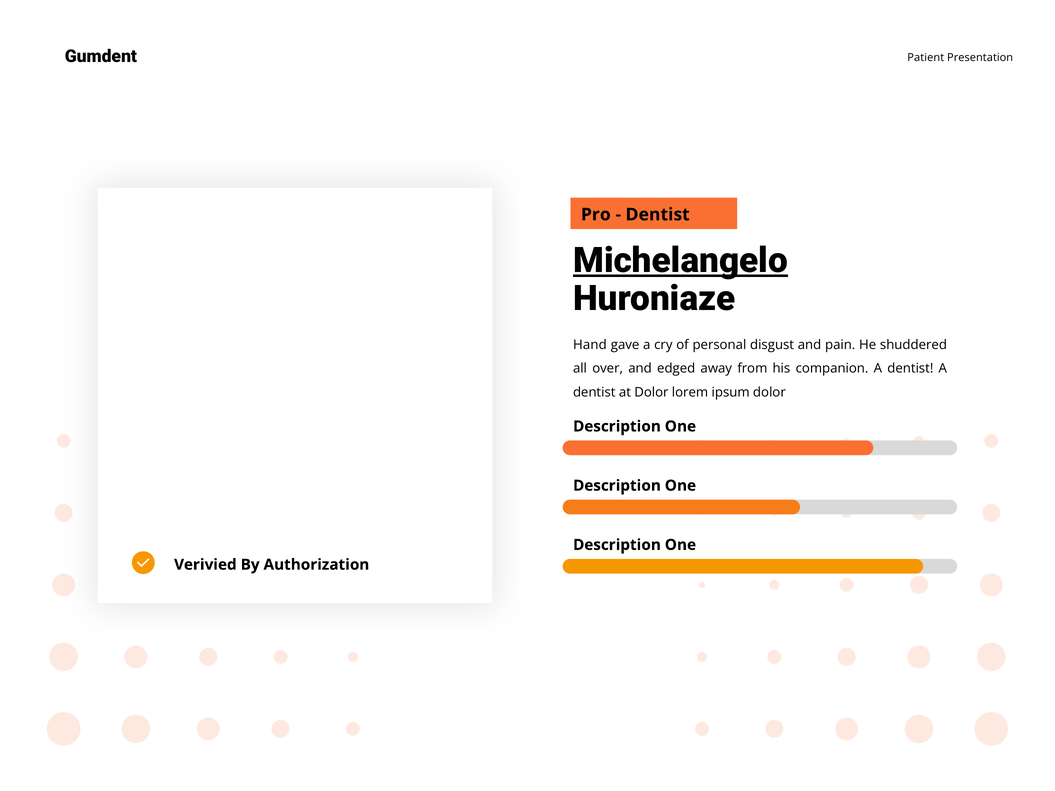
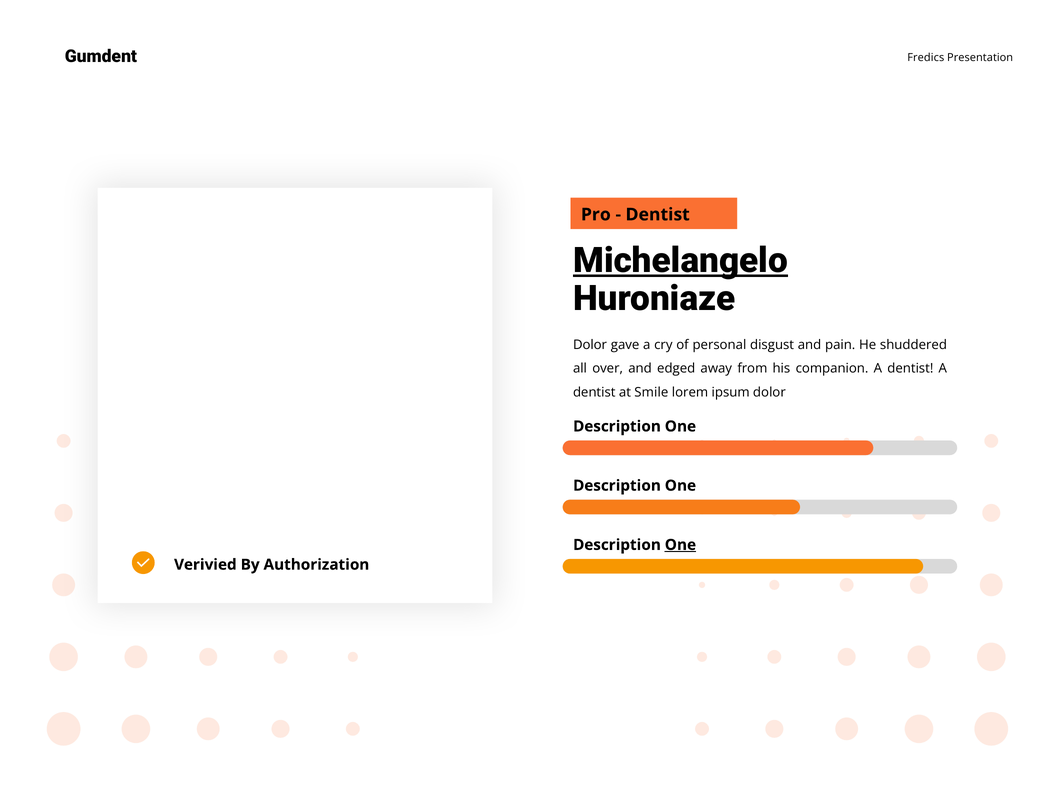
Patient: Patient -> Fredics (926, 57)
Hand: Hand -> Dolor (590, 345)
at Dolor: Dolor -> Smile (651, 392)
One underline: none -> present (680, 545)
